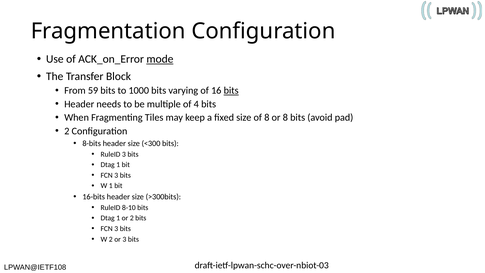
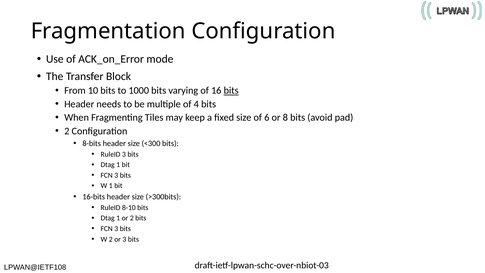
mode underline: present -> none (160, 59)
59: 59 -> 10 (93, 91)
of 8: 8 -> 6 (267, 117)
